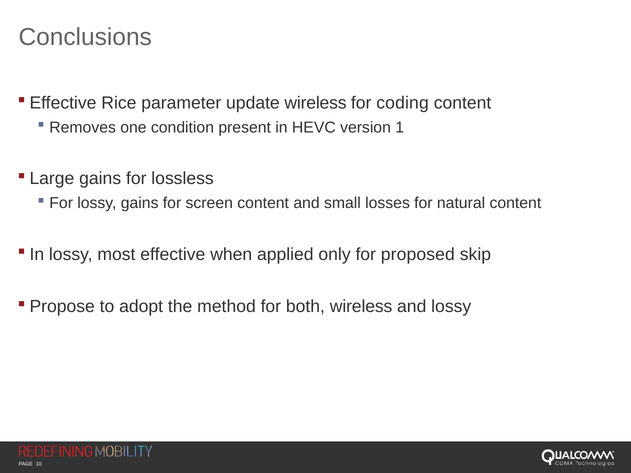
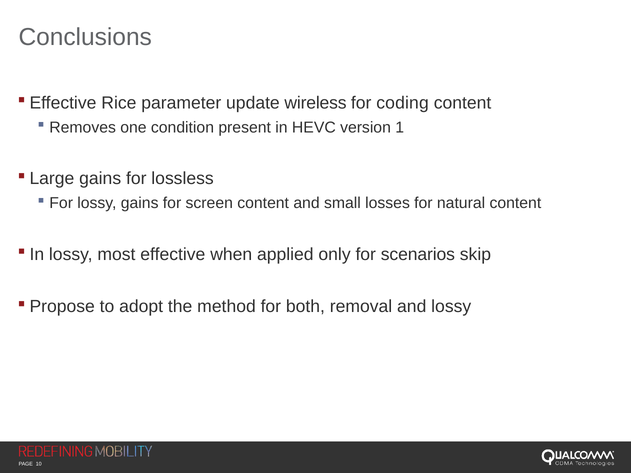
proposed: proposed -> scenarios (418, 255)
both wireless: wireless -> removal (361, 307)
